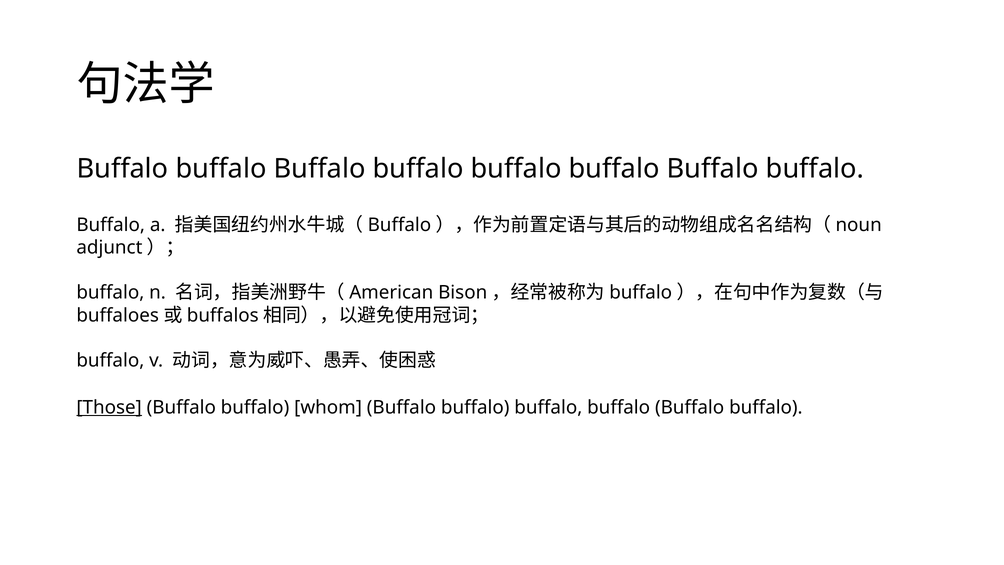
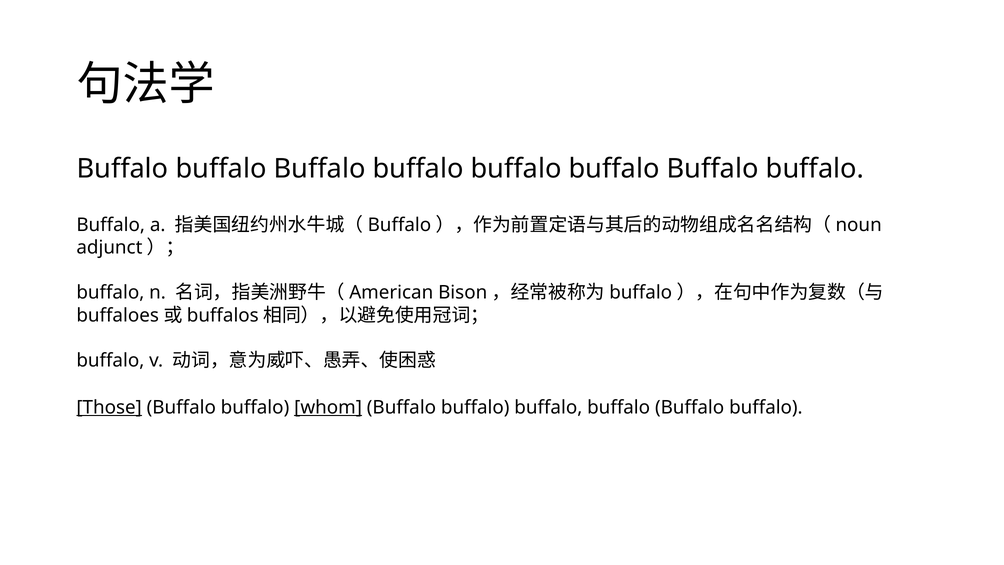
whom underline: none -> present (328, 407)
